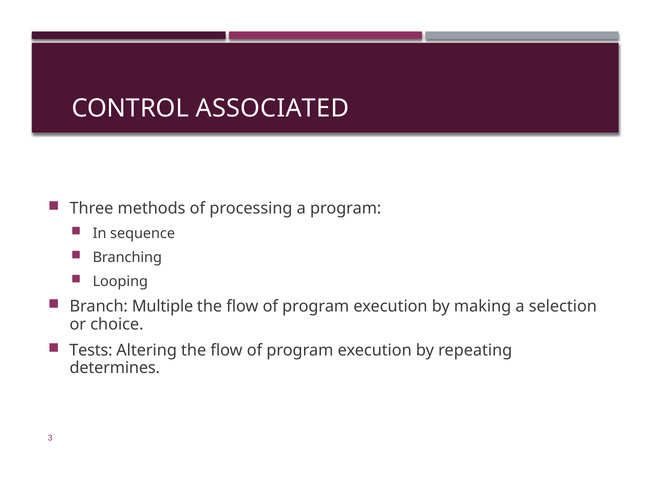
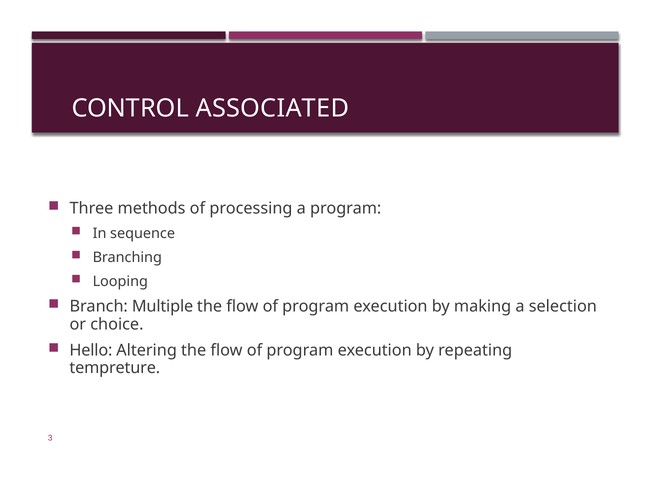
Tests: Tests -> Hello (91, 350)
determines: determines -> tempreture (115, 368)
